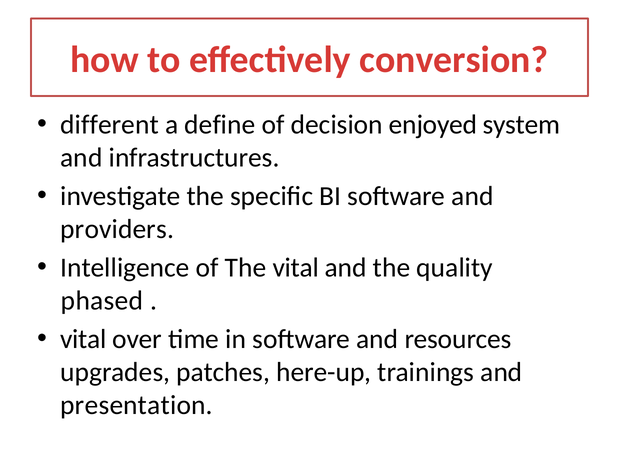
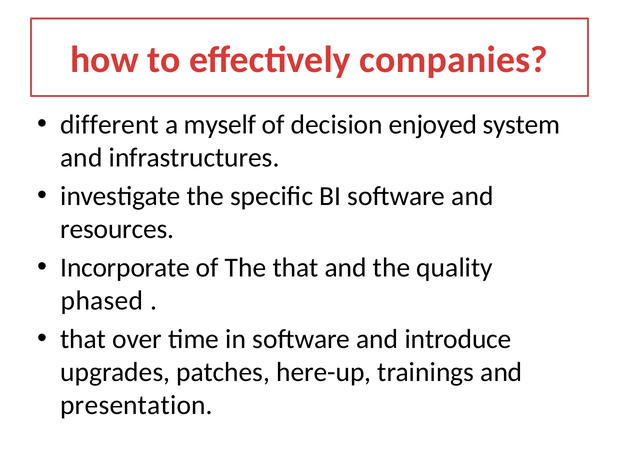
conversion: conversion -> companies (454, 60)
define: define -> myself (220, 125)
providers: providers -> resources (117, 229)
Intelligence: Intelligence -> Incorporate (125, 268)
The vital: vital -> that (296, 268)
vital: vital -> that (83, 340)
resources: resources -> introduce (458, 340)
